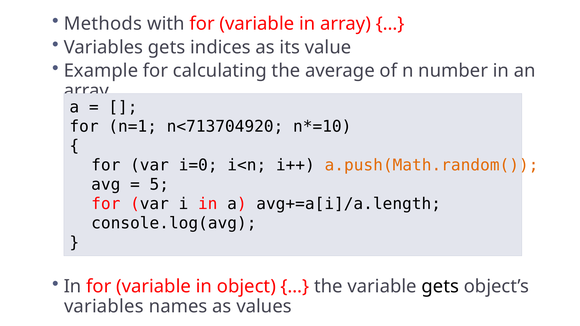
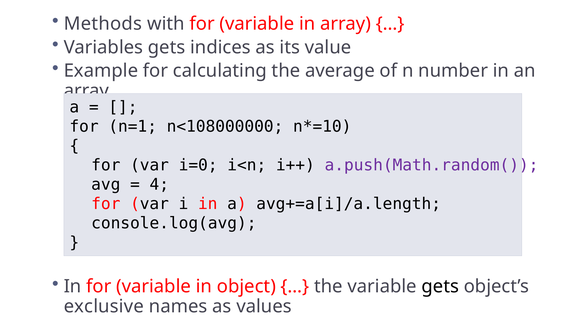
n<713704920: n<713704920 -> n<108000000 (225, 127)
a.push(Math.random( colour: orange -> purple (432, 165)
5: 5 -> 4 (159, 185)
variables: variables -> exclusive (104, 307)
